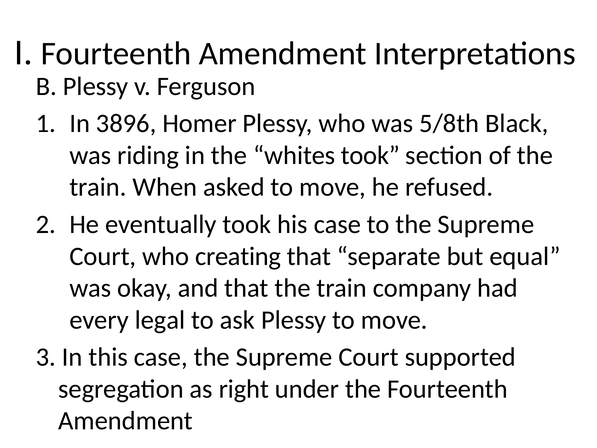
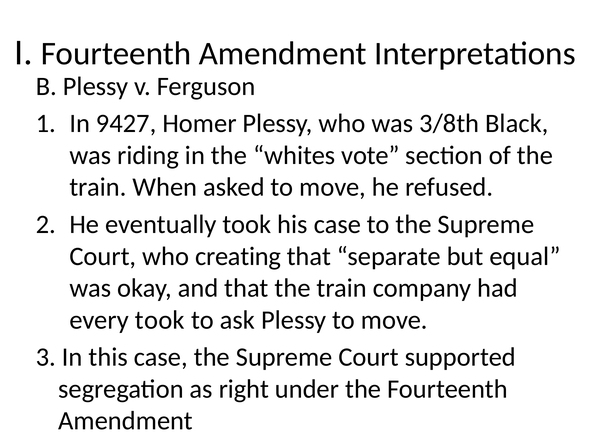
3896: 3896 -> 9427 (126, 123)
5/8th: 5/8th -> 3/8th (449, 123)
whites took: took -> vote (370, 155)
every legal: legal -> took (160, 320)
